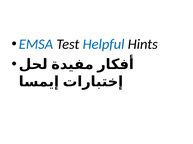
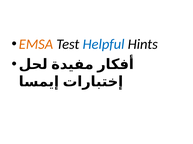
EMSA colour: blue -> orange (36, 44)
